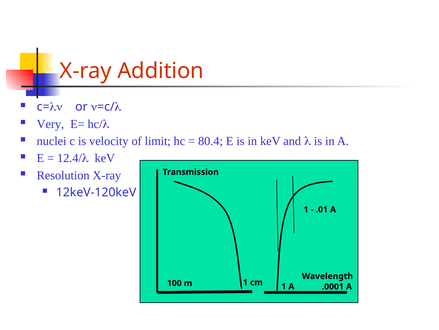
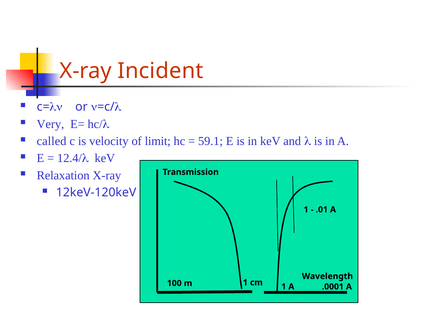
Addition: Addition -> Incident (160, 71)
nuclei: nuclei -> called (52, 141)
80.4: 80.4 -> 59.1 (210, 141)
Resolution: Resolution -> Relaxation (63, 175)
